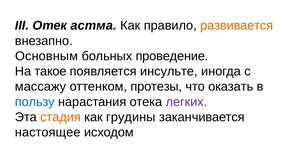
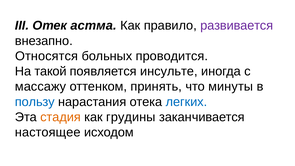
развивается colour: orange -> purple (237, 26)
Основным: Основным -> Относятся (47, 56)
проведение: проведение -> проводится (172, 56)
такое: такое -> такой (50, 71)
протезы: протезы -> принять (156, 87)
оказать: оказать -> минуты (231, 87)
легких colour: purple -> blue (186, 102)
